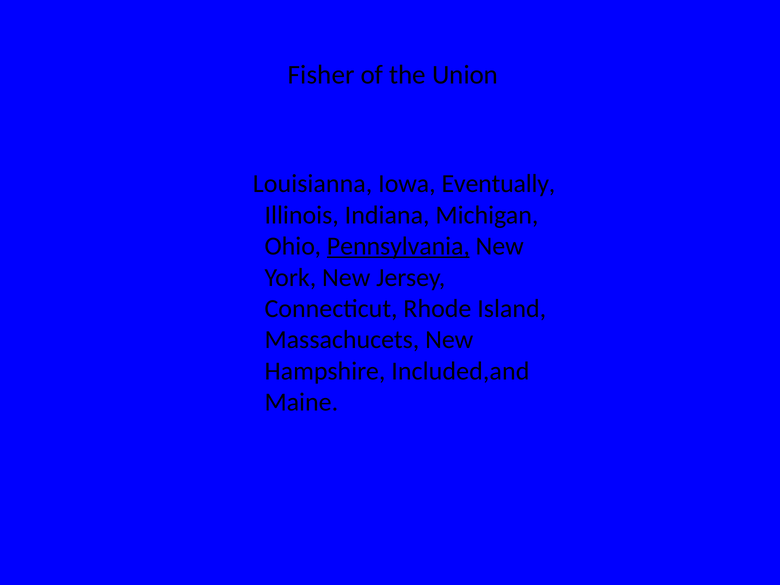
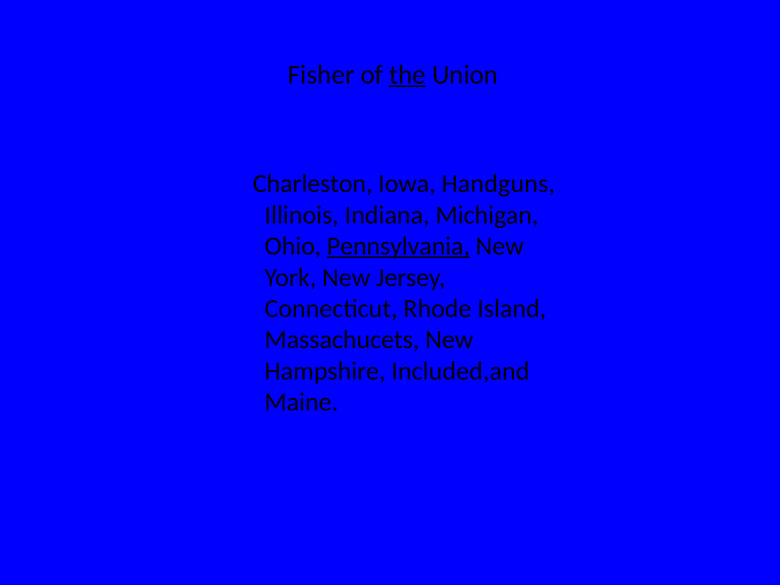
the underline: none -> present (407, 75)
Louisianna: Louisianna -> Charleston (313, 184)
Eventually: Eventually -> Handguns (498, 184)
